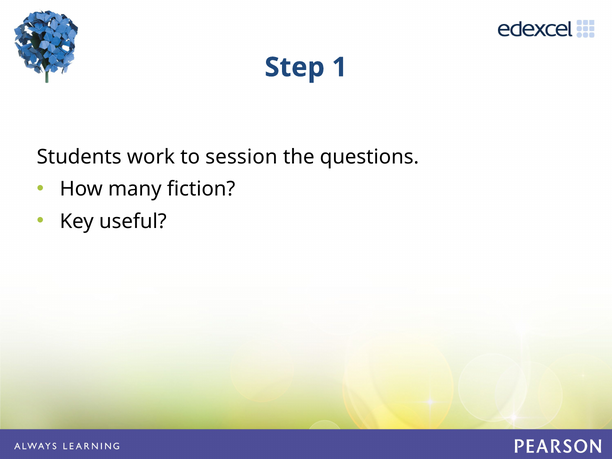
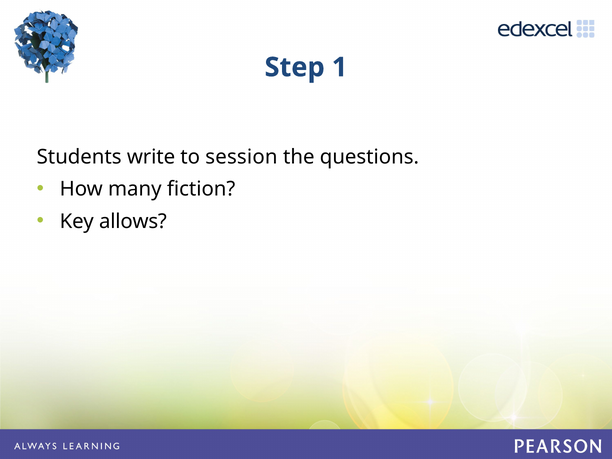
work: work -> write (151, 157)
useful: useful -> allows (133, 221)
